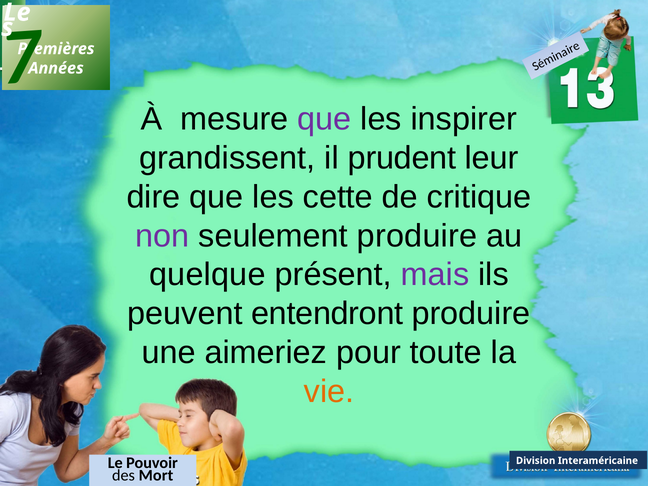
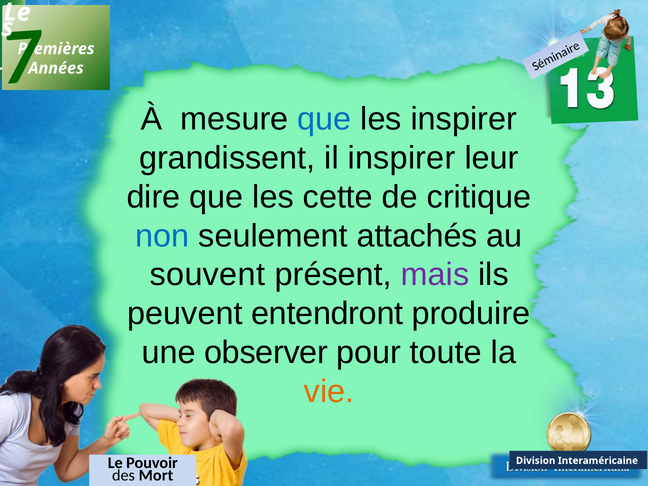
que colour: purple -> blue (324, 119)
il prudent: prudent -> inspirer (402, 158)
non colour: purple -> blue (162, 236)
seulement produire: produire -> attachés (417, 236)
quelque: quelque -> souvent (207, 275)
aimeriez: aimeriez -> observer (266, 352)
